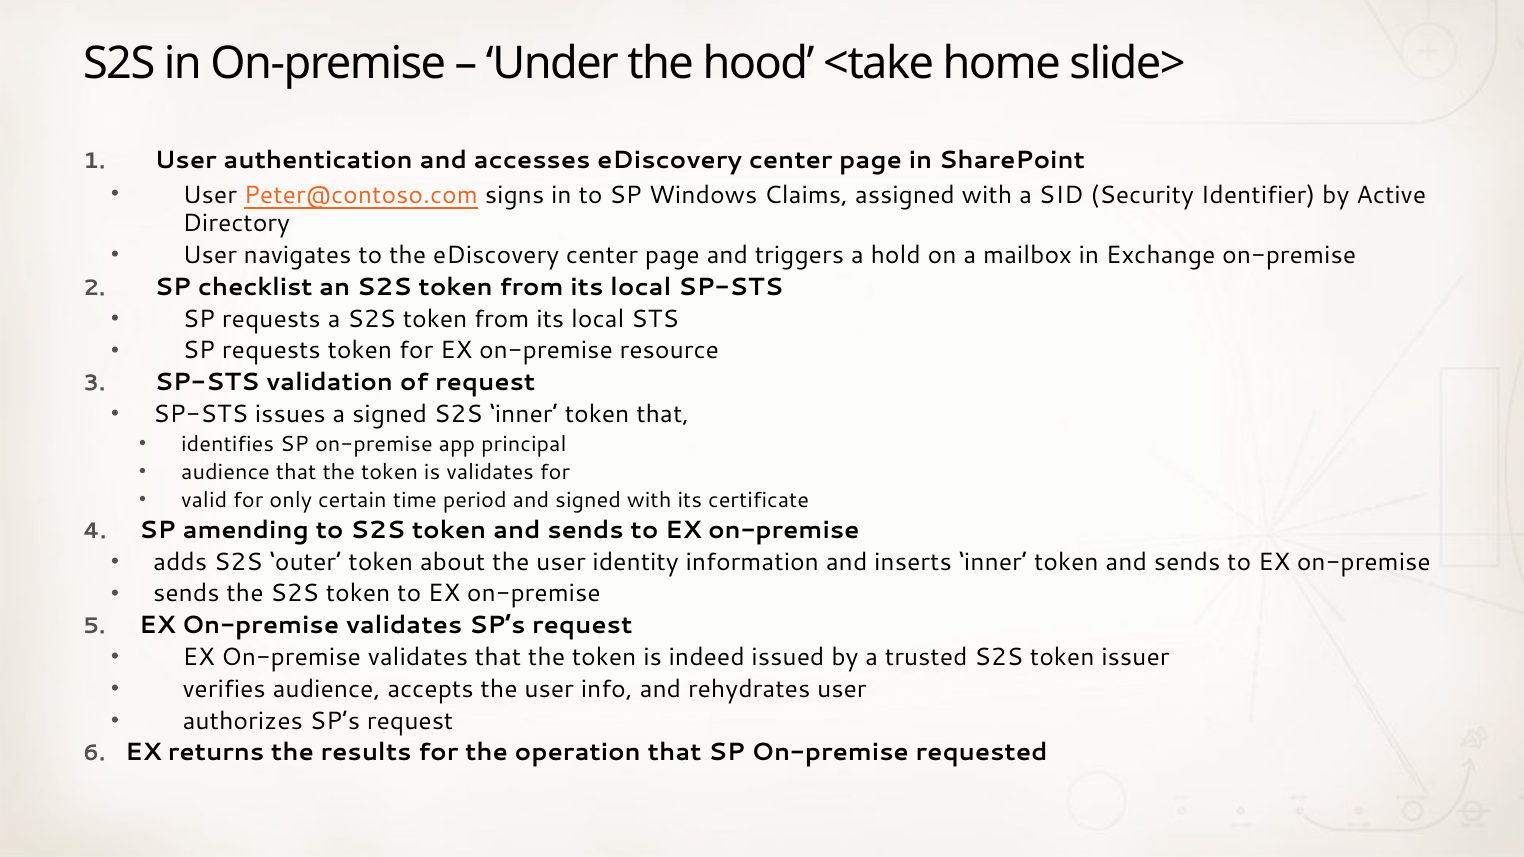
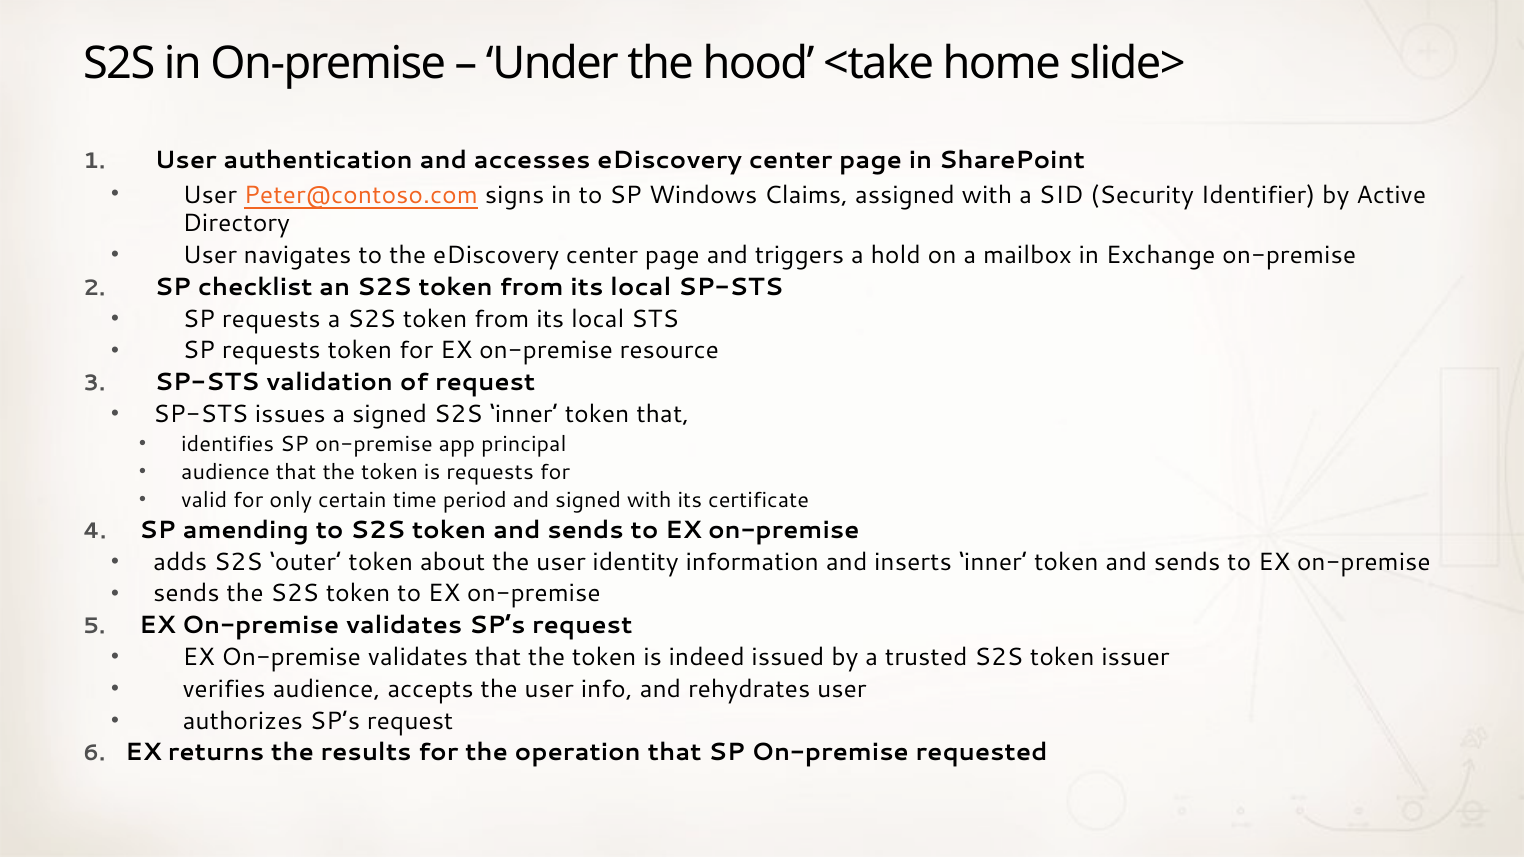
is validates: validates -> requests (490, 472)
